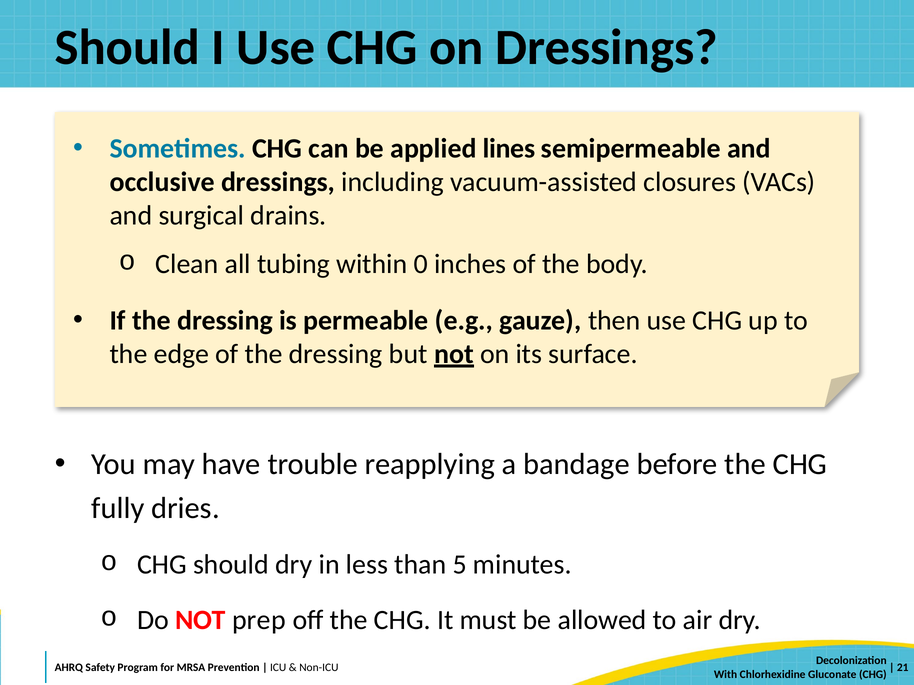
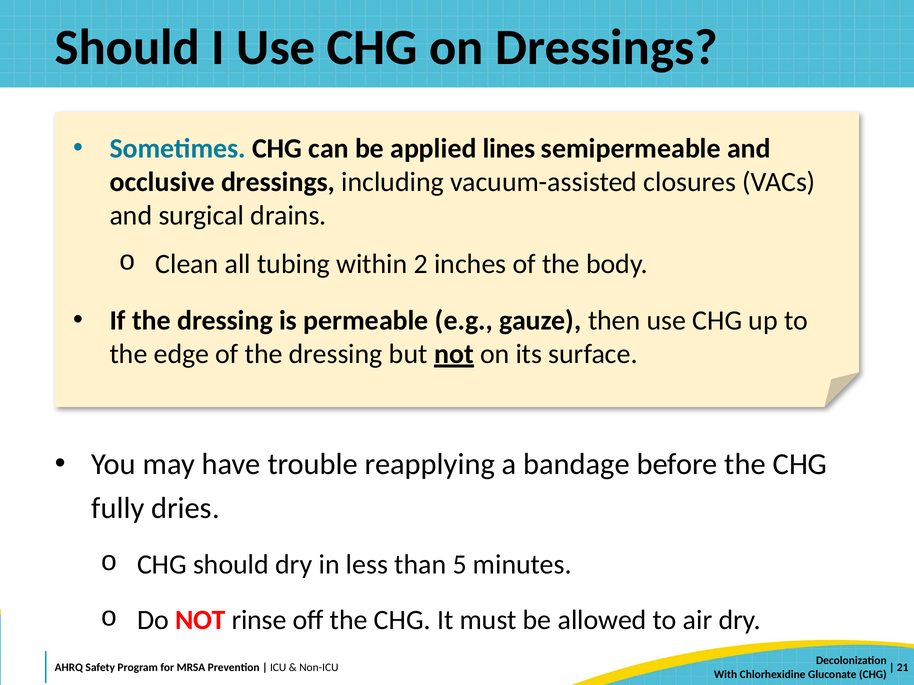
0: 0 -> 2 (421, 264)
prep: prep -> rinse (259, 621)
